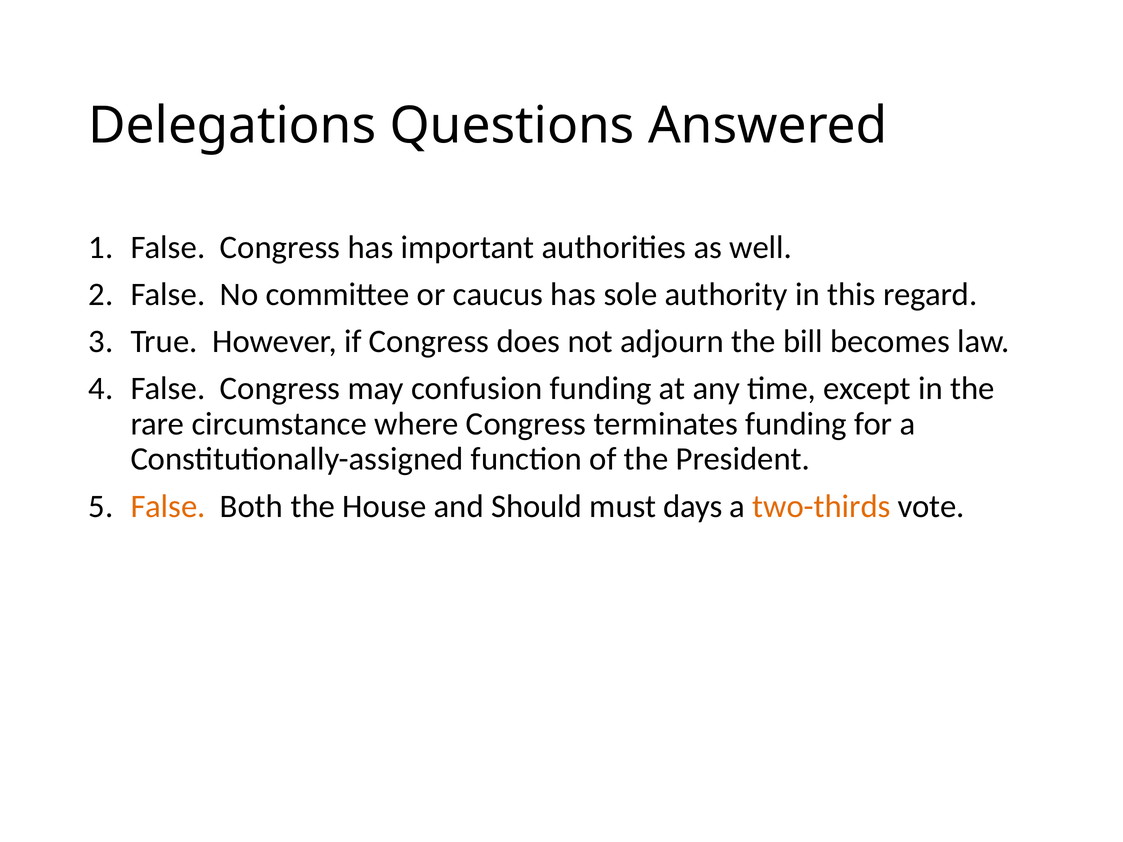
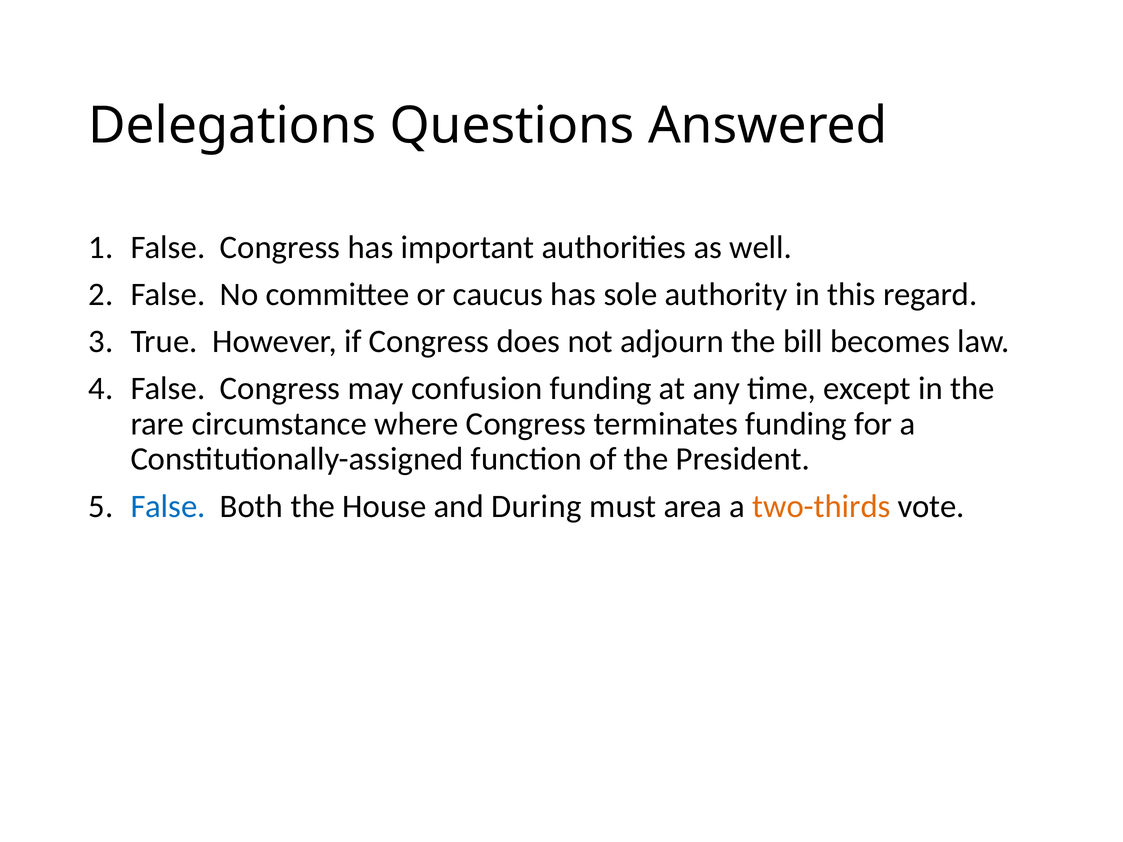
False colour: orange -> blue (168, 506)
Should: Should -> During (536, 506)
days: days -> area (693, 506)
